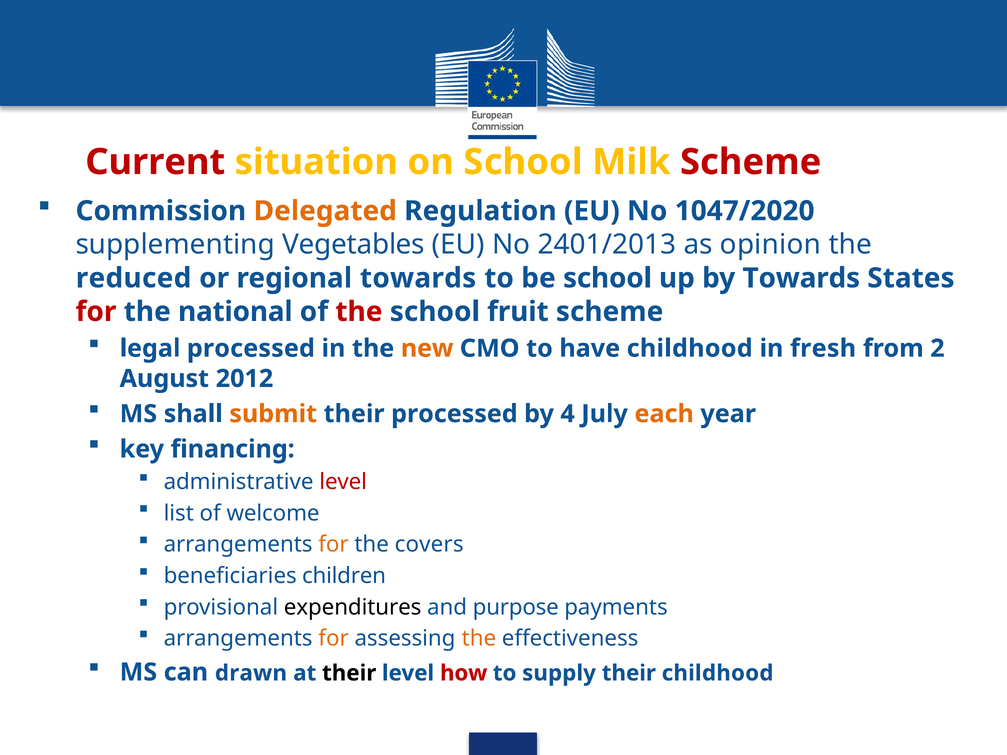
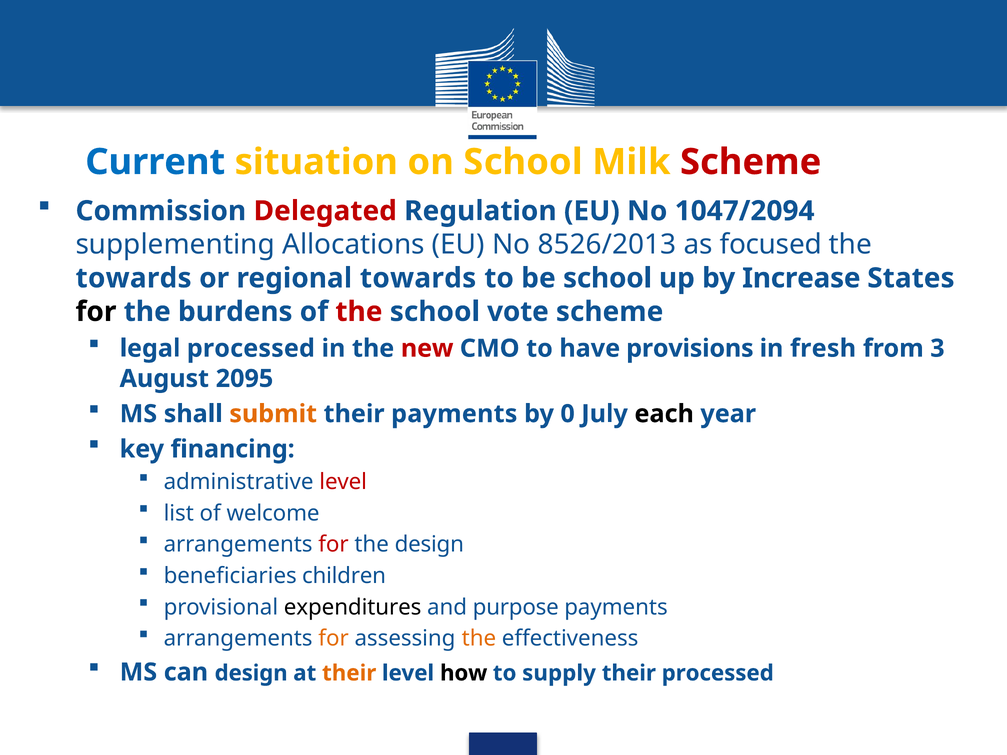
Current colour: red -> blue (155, 162)
Delegated colour: orange -> red (325, 211)
1047/2020: 1047/2020 -> 1047/2094 (745, 211)
Vegetables: Vegetables -> Allocations (354, 245)
2401/2013: 2401/2013 -> 8526/2013 (607, 245)
opinion: opinion -> focused (771, 245)
reduced: reduced -> towards (134, 278)
by Towards: Towards -> Increase (801, 278)
for colour: red -> black (96, 312)
national: national -> burdens (235, 312)
fruit: fruit -> vote (518, 312)
new colour: orange -> red (427, 349)
have childhood: childhood -> provisions (690, 349)
2: 2 -> 3 (937, 349)
2012: 2012 -> 2095 (244, 379)
their processed: processed -> payments (454, 414)
4: 4 -> 0 (568, 414)
each colour: orange -> black (664, 414)
for colour: orange -> red (333, 545)
the covers: covers -> design (429, 545)
can drawn: drawn -> design (251, 673)
their colour: black -> orange (349, 673)
how colour: red -> black (464, 673)
their childhood: childhood -> processed (718, 673)
